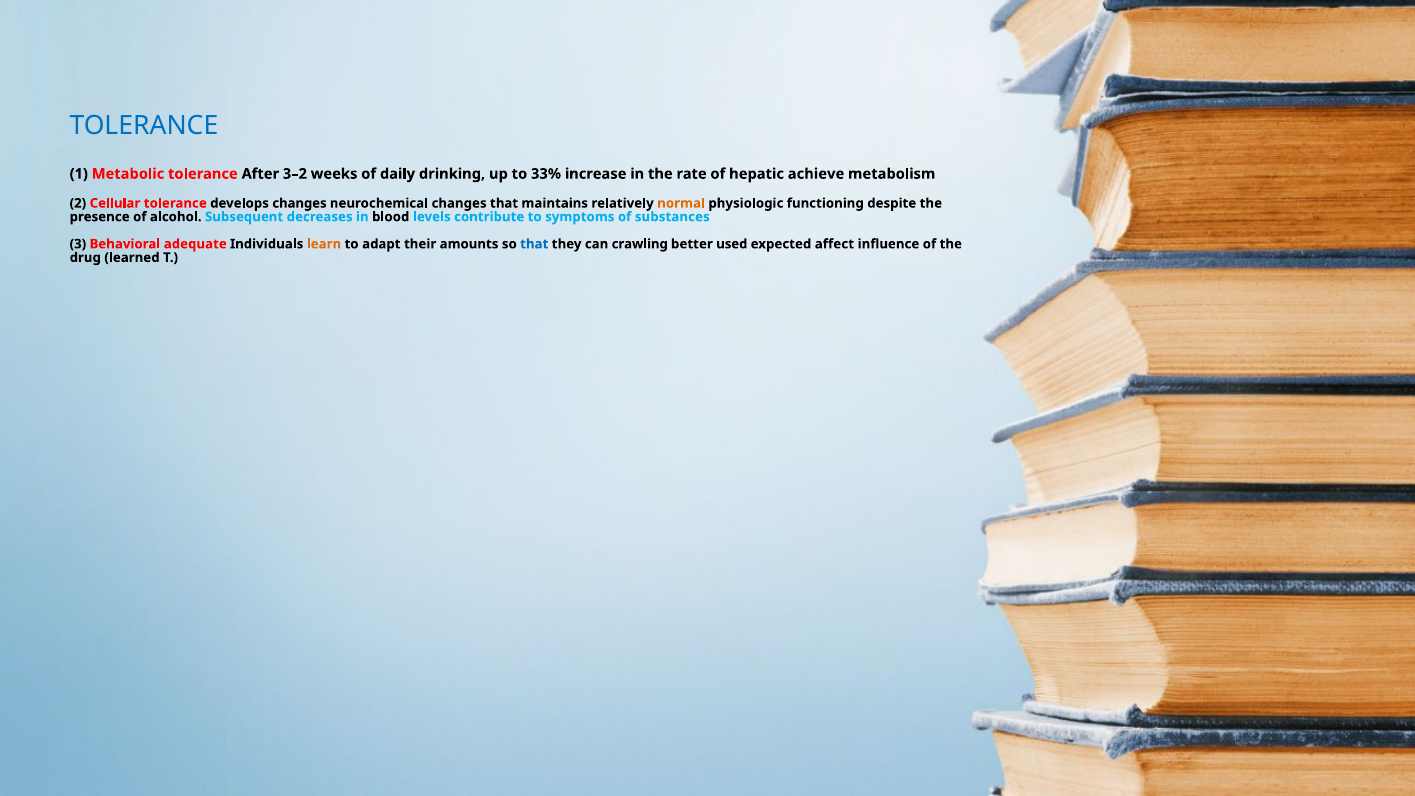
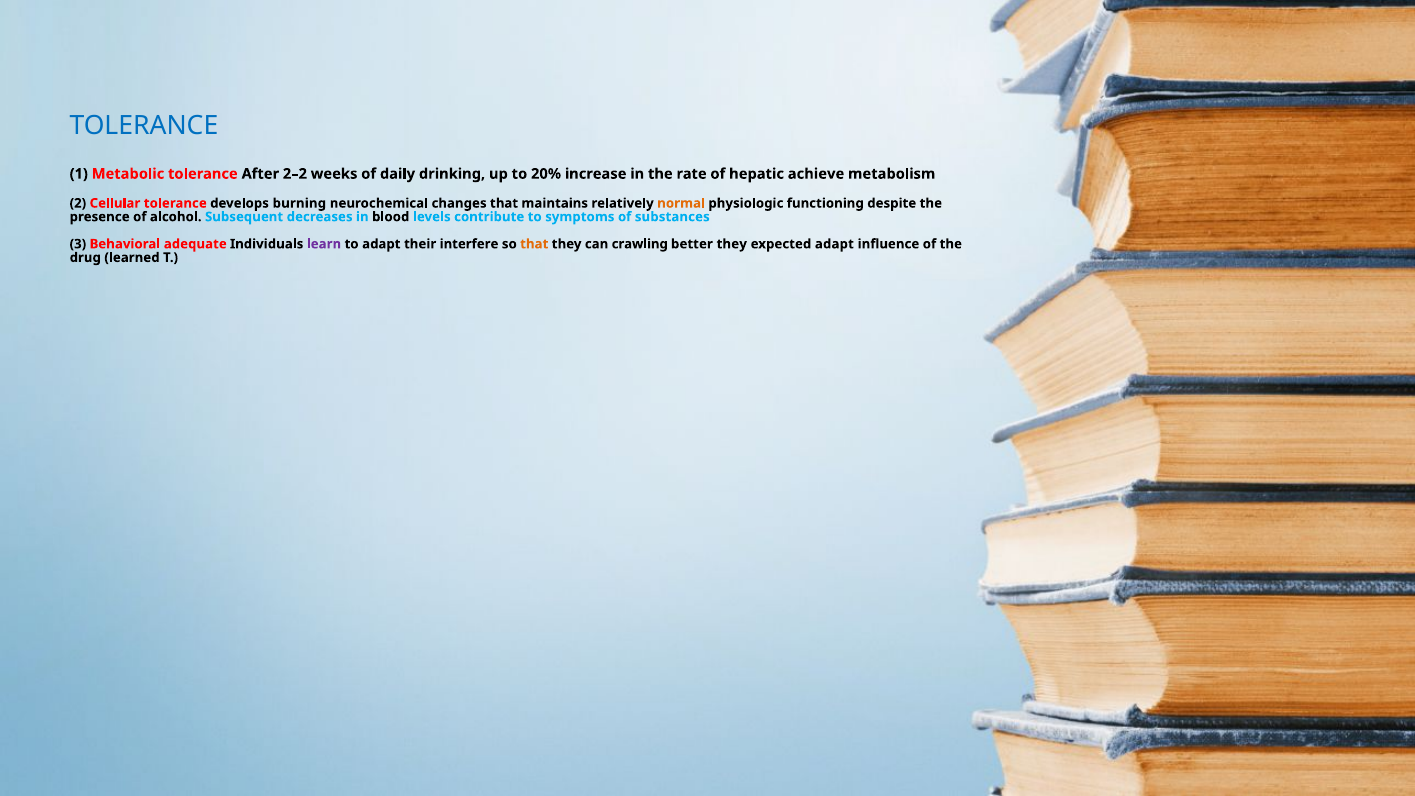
3–2: 3–2 -> 2–2 (295, 174)
33%: 33% -> 20% (546, 174)
develops changes: changes -> burning (299, 203)
learn colour: orange -> purple (324, 244)
amounts: amounts -> interfere (469, 244)
that colour: blue -> orange (534, 244)
better used: used -> they (732, 244)
expected affect: affect -> adapt (834, 244)
